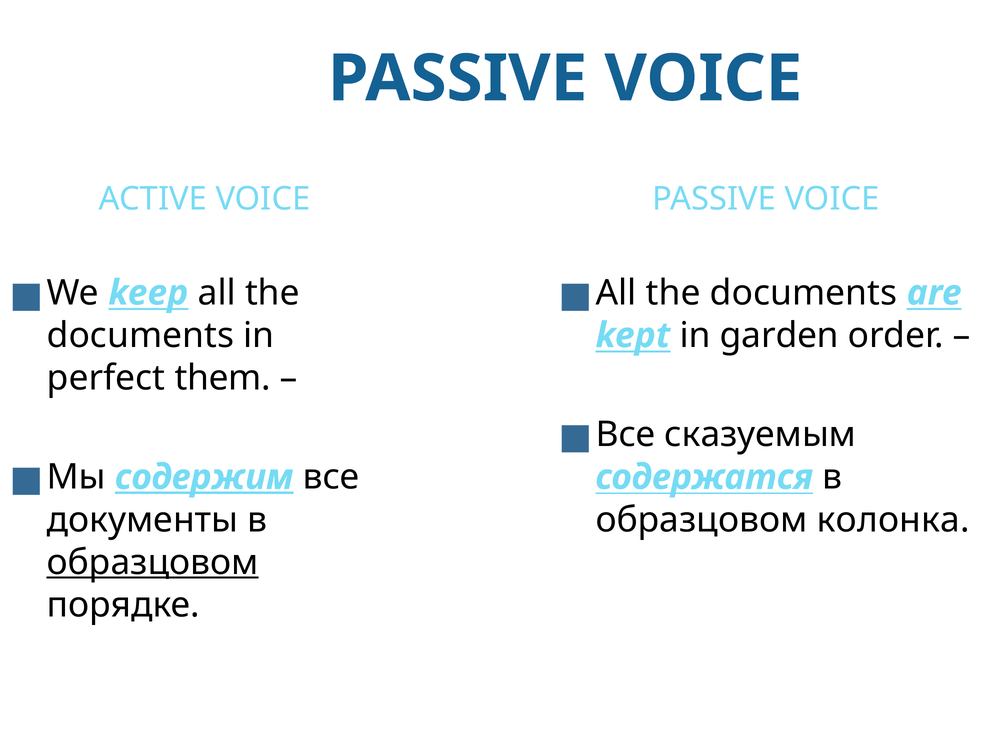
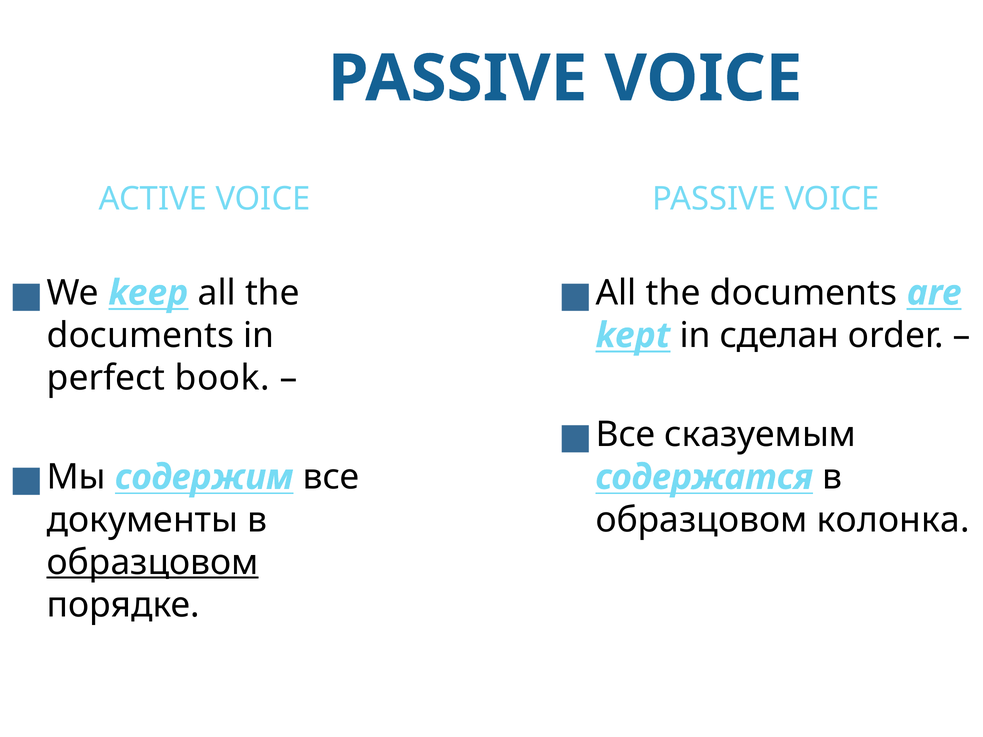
garden: garden -> сделан (779, 336)
them: them -> book (222, 378)
содержим underline: present -> none (204, 477)
